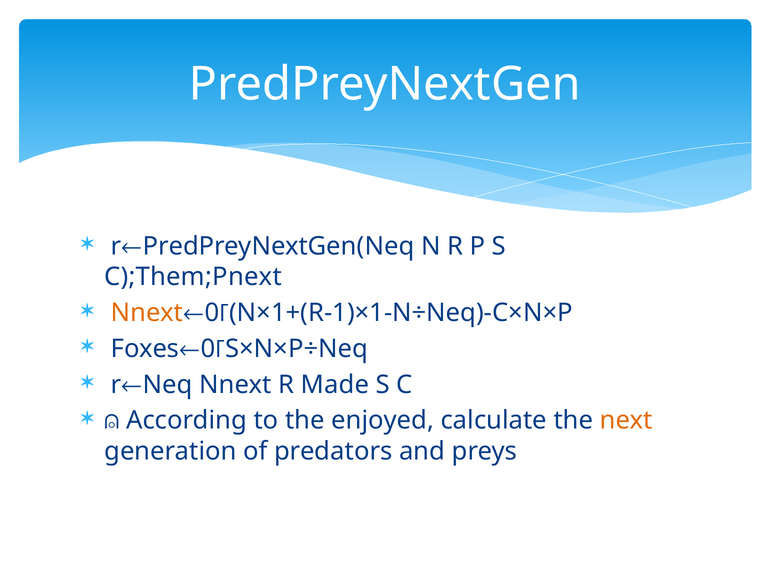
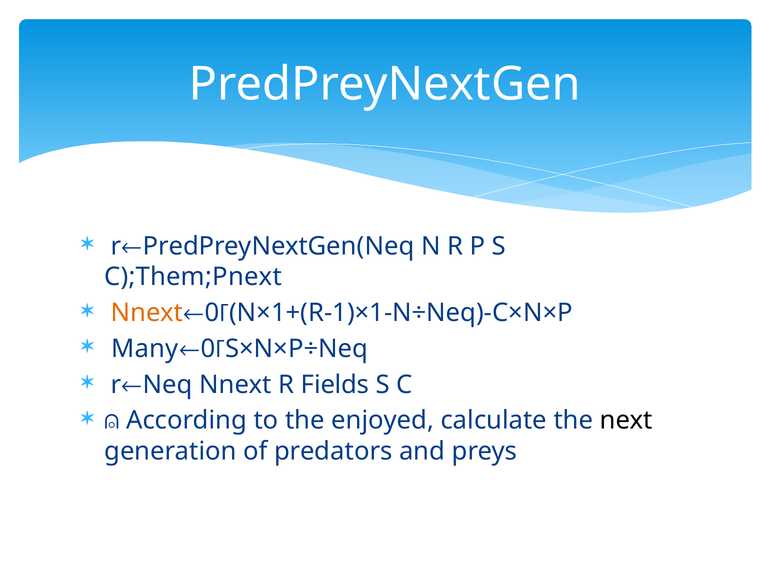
Foxes: Foxes -> Many (145, 349)
Made: Made -> Fields (335, 385)
next colour: orange -> black (626, 421)
